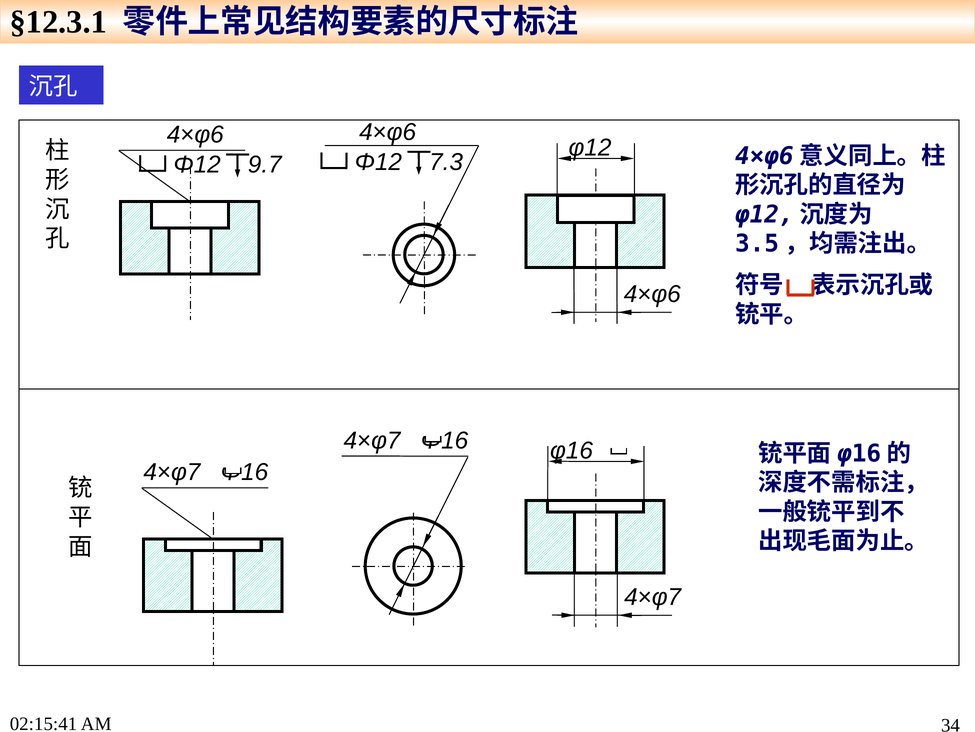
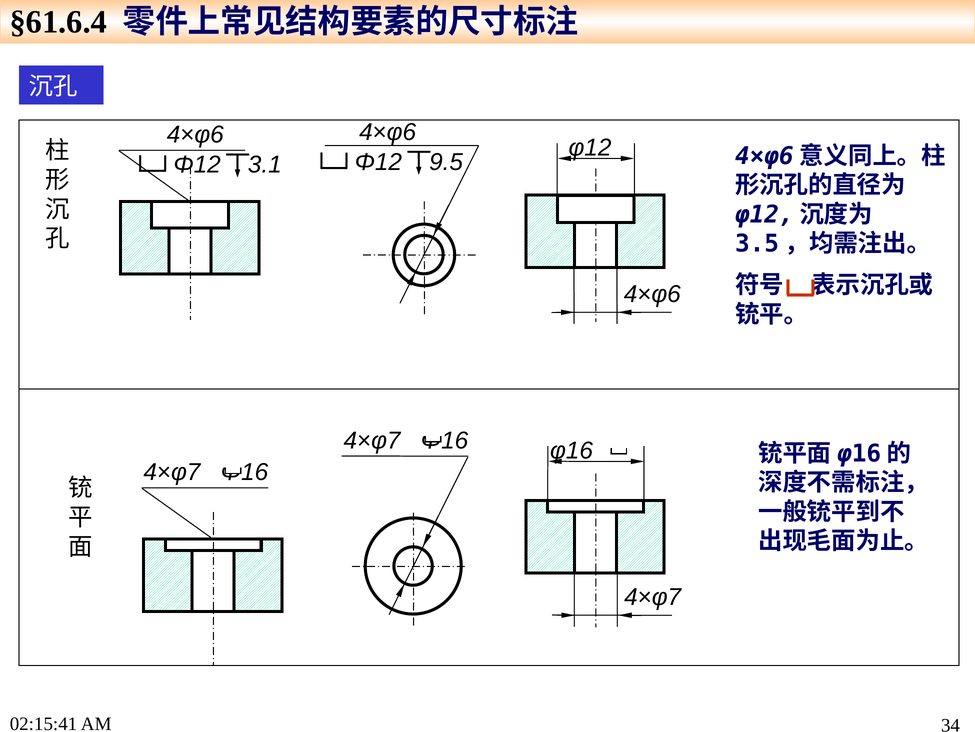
§12.3.1: §12.3.1 -> §61.6.4 (58, 22)
7.3: 7.3 -> 9.5 (446, 162)
9.7: 9.7 -> 3.1 (265, 165)
